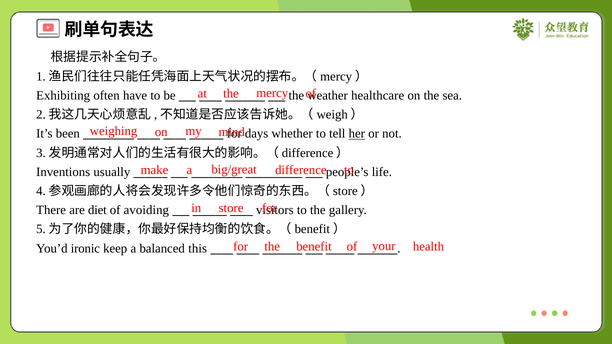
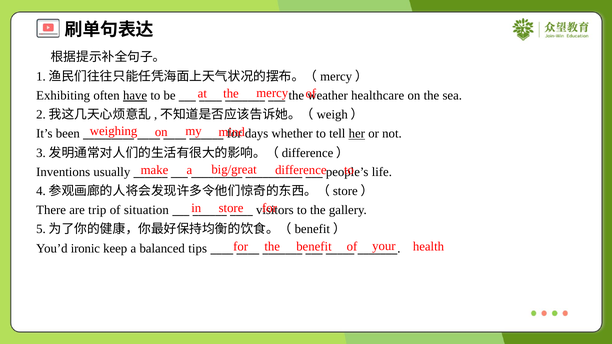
have underline: none -> present (135, 96)
diet: diet -> trip (97, 210)
avoiding: avoiding -> situation (146, 210)
this: this -> tips (198, 249)
